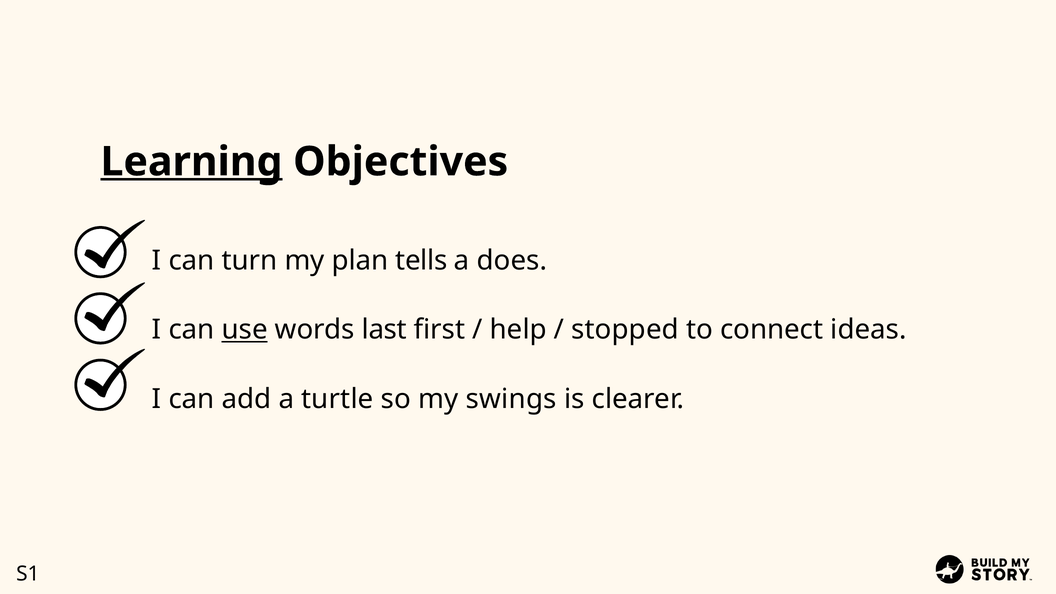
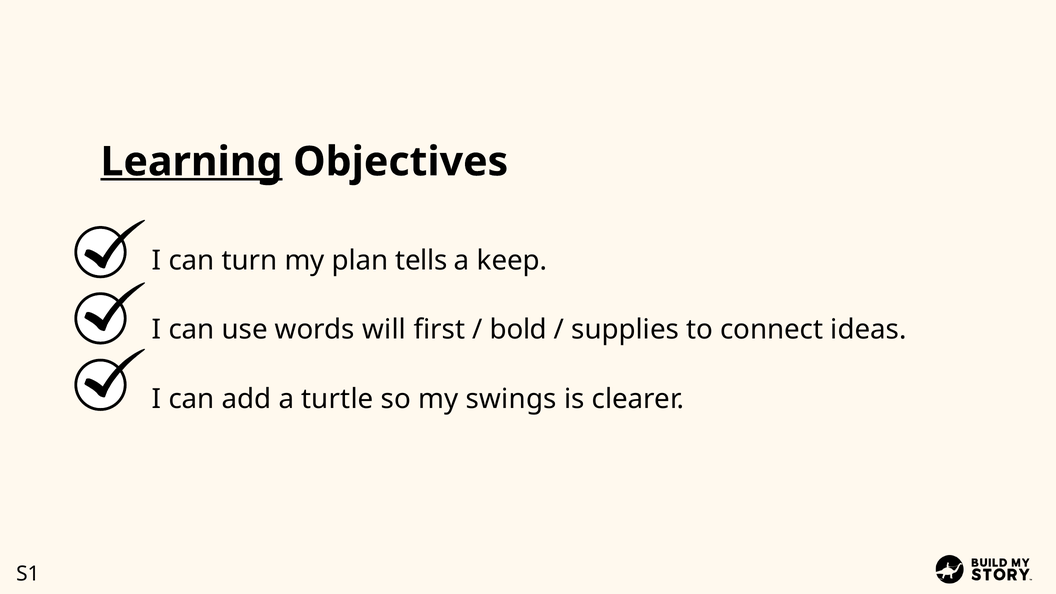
does: does -> keep (512, 260)
use underline: present -> none (245, 330)
last: last -> will (384, 330)
help: help -> bold (518, 330)
stopped: stopped -> supplies (625, 330)
